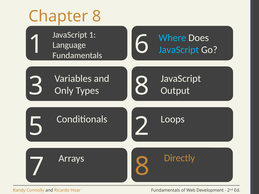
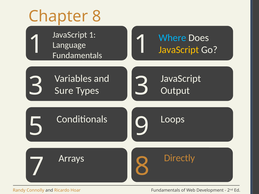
1 6: 6 -> 1 (142, 45)
JavaScript colour: light blue -> yellow (179, 50)
3 8: 8 -> 3 (142, 86)
Only: Only -> Sure (64, 91)
2: 2 -> 9 (142, 127)
